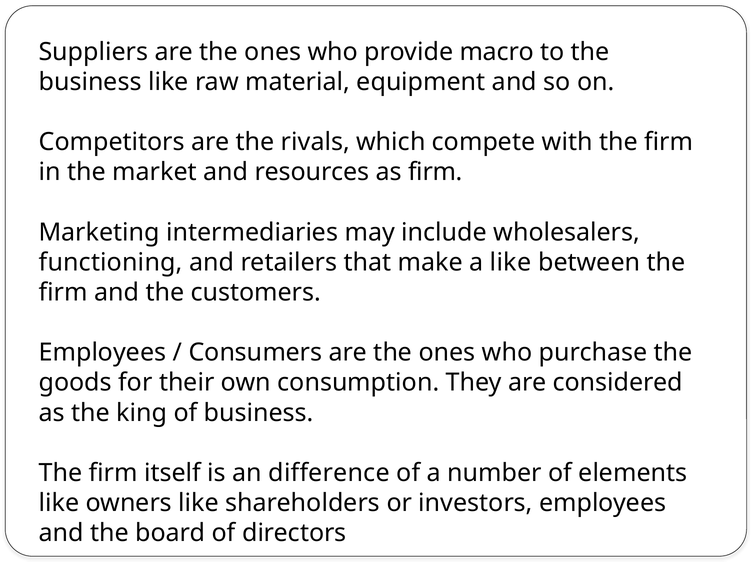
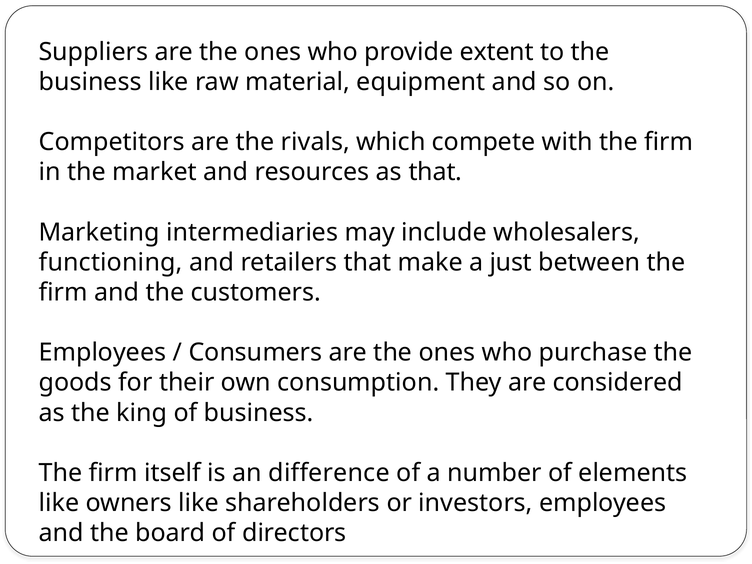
macro: macro -> extent (497, 52)
as firm: firm -> that (435, 172)
a like: like -> just (511, 262)
